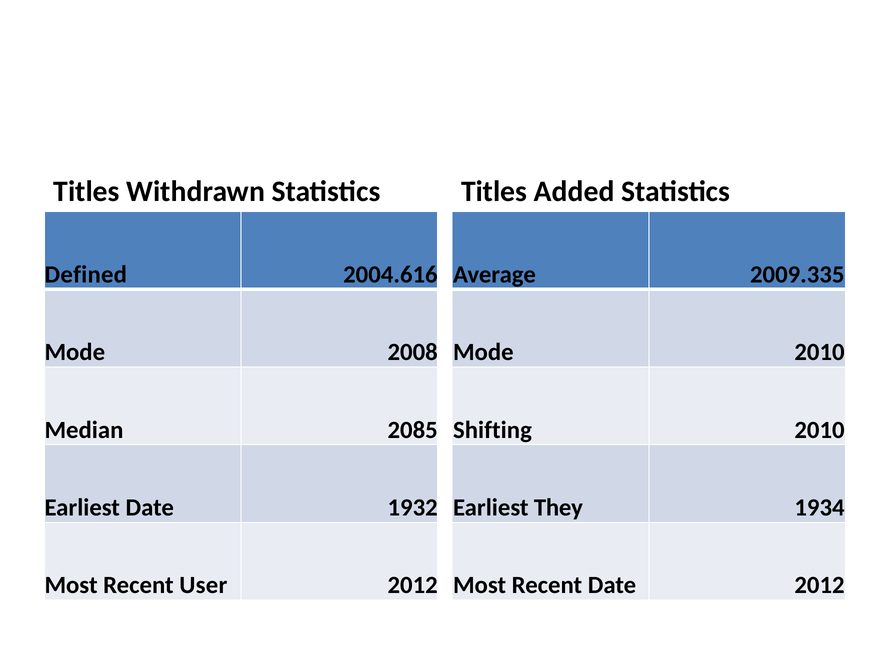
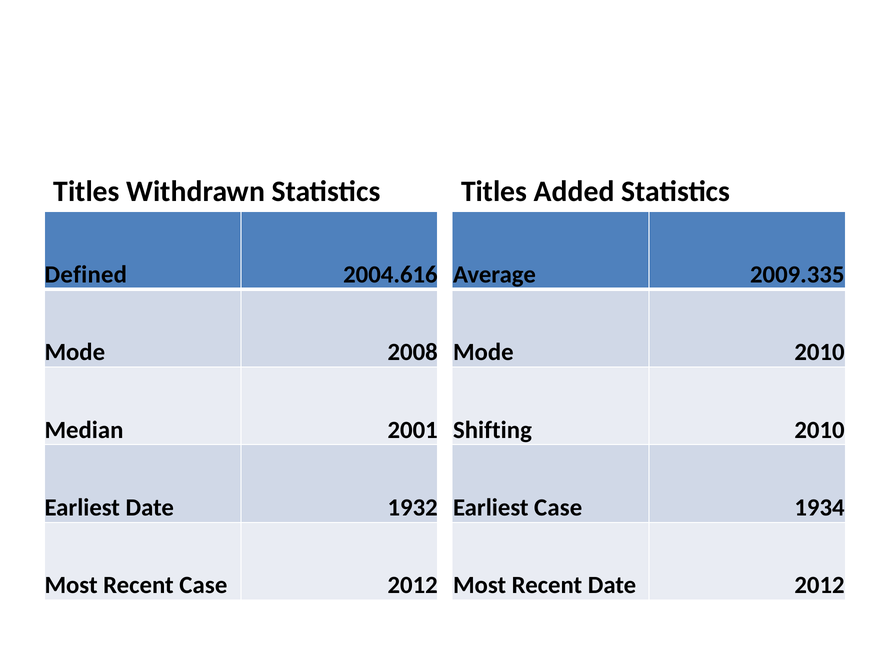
2085: 2085 -> 2001 (413, 430)
Earliest They: They -> Case (558, 508)
Recent User: User -> Case (203, 586)
